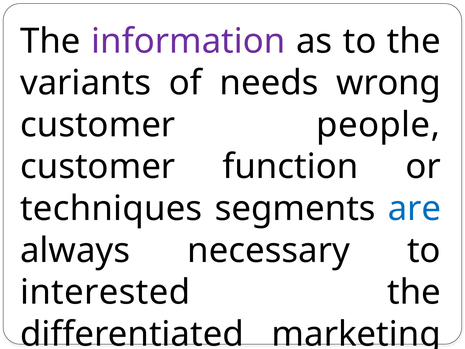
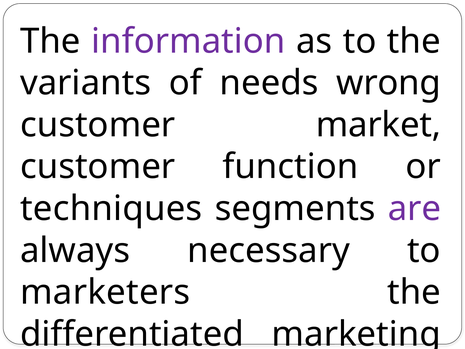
customer people: people -> market (378, 125)
are colour: blue -> purple (414, 209)
interested: interested -> marketers (105, 292)
